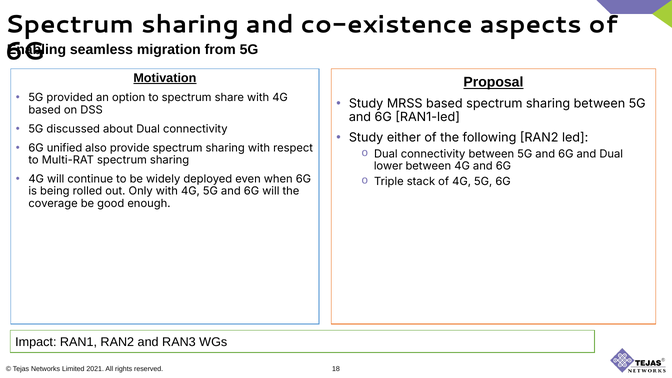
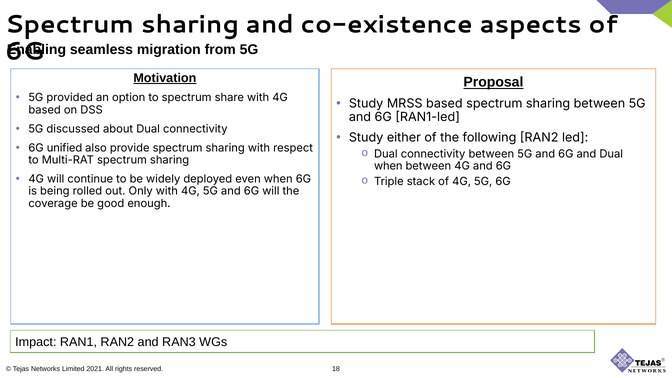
lower: lower -> when (388, 166)
